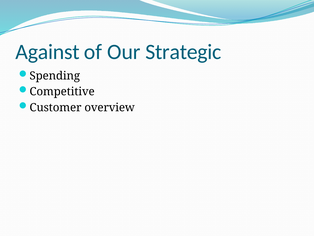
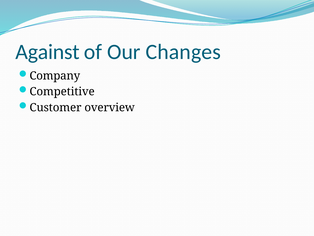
Strategic: Strategic -> Changes (183, 52)
Spending: Spending -> Company (55, 76)
